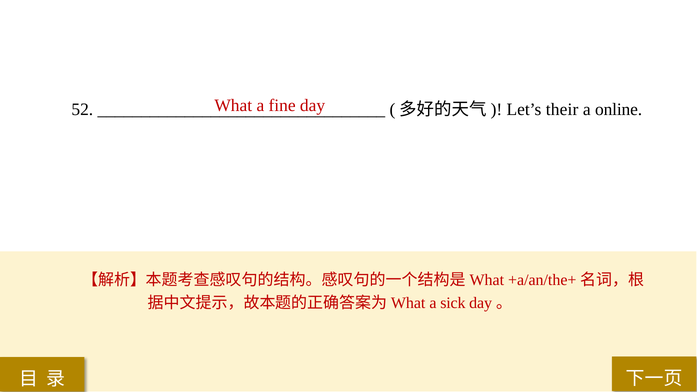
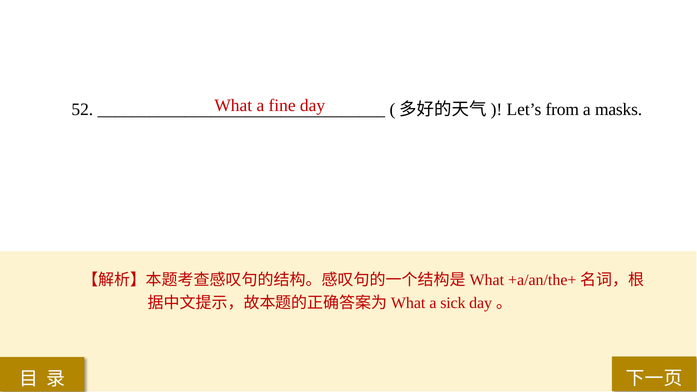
their: their -> from (562, 110)
online: online -> masks (619, 110)
